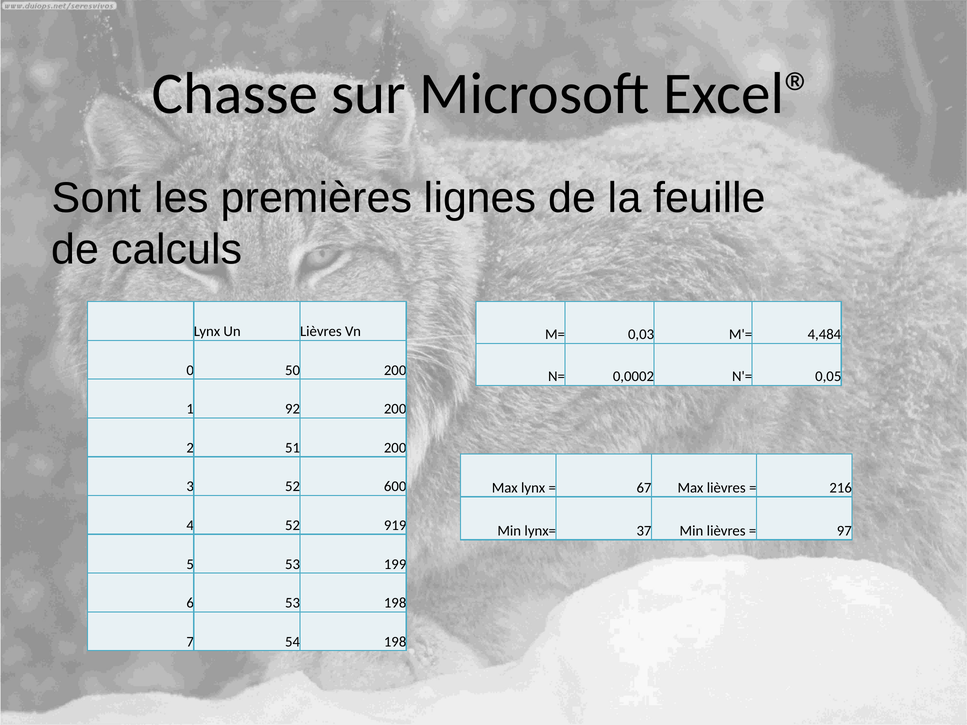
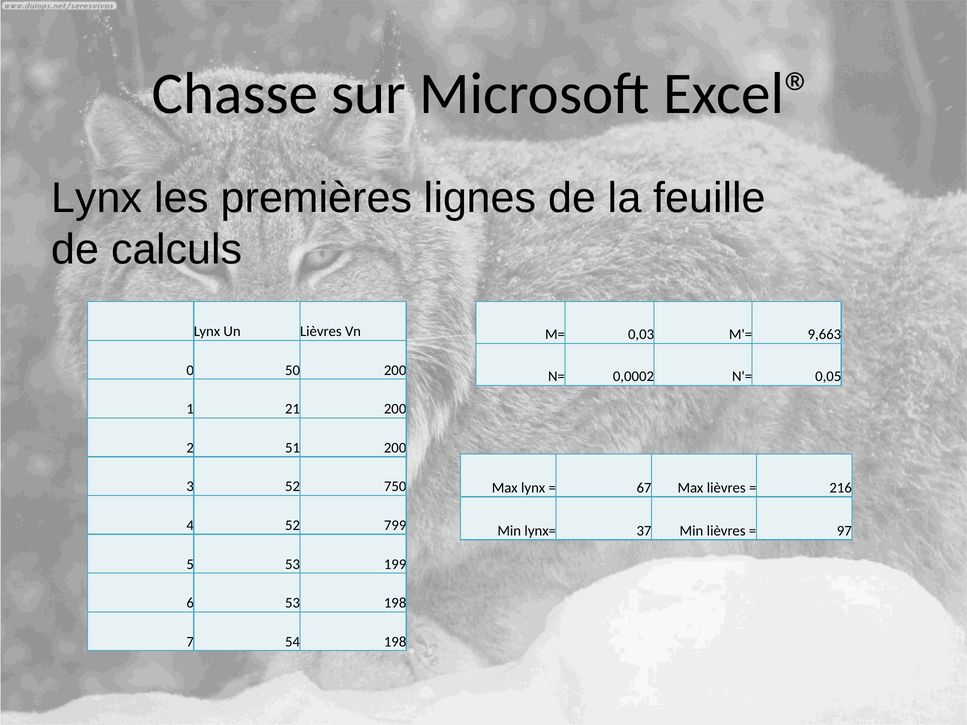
Sont: Sont -> Lynx (97, 198)
4,484: 4,484 -> 9,663 (824, 335)
92: 92 -> 21 (293, 409)
600: 600 -> 750 (395, 487)
919: 919 -> 799 (395, 526)
